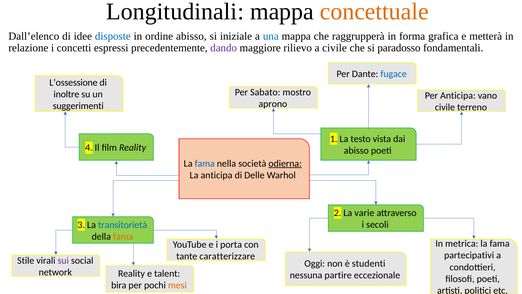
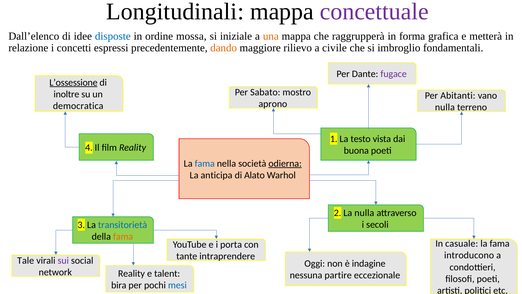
concettuale colour: orange -> purple (374, 11)
ordine abisso: abisso -> mossa (191, 36)
una colour: blue -> orange (271, 36)
dando colour: purple -> orange (224, 48)
paradosso: paradosso -> imbroglio (399, 48)
fugace colour: blue -> purple (394, 74)
L’ossessione underline: none -> present (73, 82)
Per Anticipa: Anticipa -> Abitanti (458, 95)
suggerimenti: suggerimenti -> democratica (78, 106)
civile: civile -> nulla (445, 107)
abisso: abisso -> buona (356, 150)
Delle: Delle -> Alato (254, 175)
La varie: varie -> nulla (364, 213)
metrica: metrica -> casuale (462, 243)
partecipativi: partecipativi -> introducono (469, 255)
caratterizzare: caratterizzare -> intraprendere (227, 256)
Stile: Stile -> Tale (26, 260)
studenti: studenti -> indagine (369, 263)
mesi colour: orange -> blue (177, 285)
